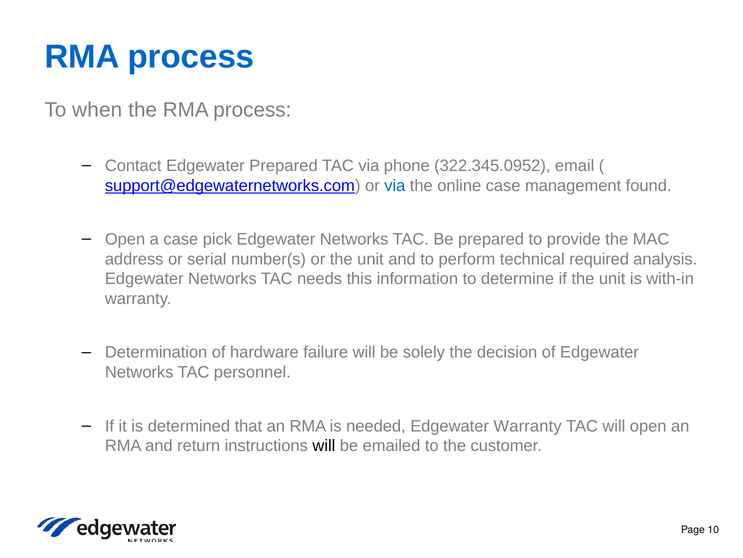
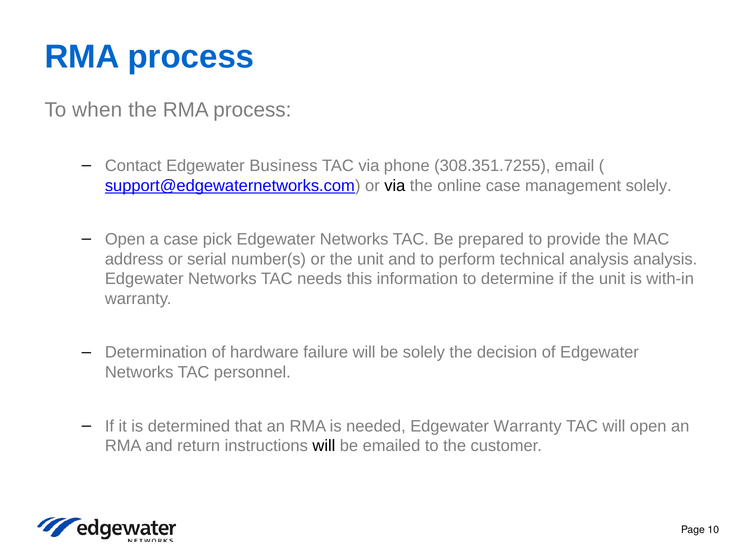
Edgewater Prepared: Prepared -> Business (283, 166)
322.345.0952: 322.345.0952 -> 308.351.7255 (492, 166)
via colour: blue -> black (395, 185)
management found: found -> solely (649, 185)
technical required: required -> analysis (599, 259)
